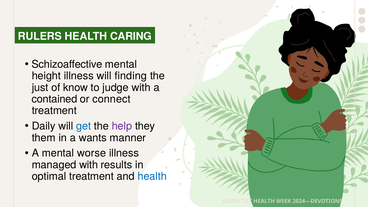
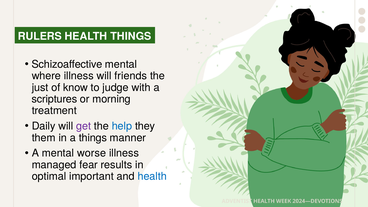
HEALTH CARING: CARING -> THINGS (131, 36)
height: height -> where (46, 76)
finding: finding -> friends (131, 76)
contained: contained -> scriptures (54, 99)
connect: connect -> morning (112, 99)
get colour: blue -> purple (84, 126)
help colour: purple -> blue (122, 126)
a wants: wants -> things (93, 138)
managed with: with -> fear (89, 165)
optimal treatment: treatment -> important (91, 176)
